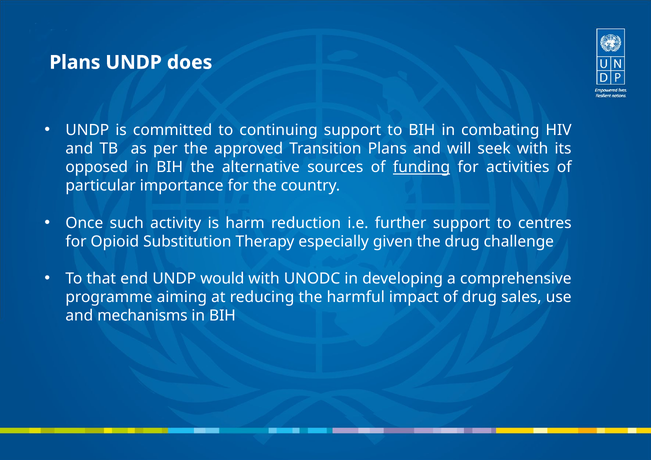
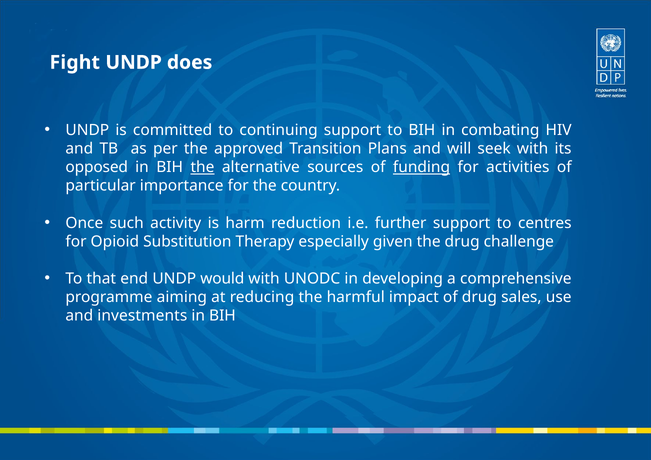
Plans: Plans -> Fight (75, 63)
the underline: none -> present (202, 167)
mechanisms: mechanisms -> investments (142, 316)
